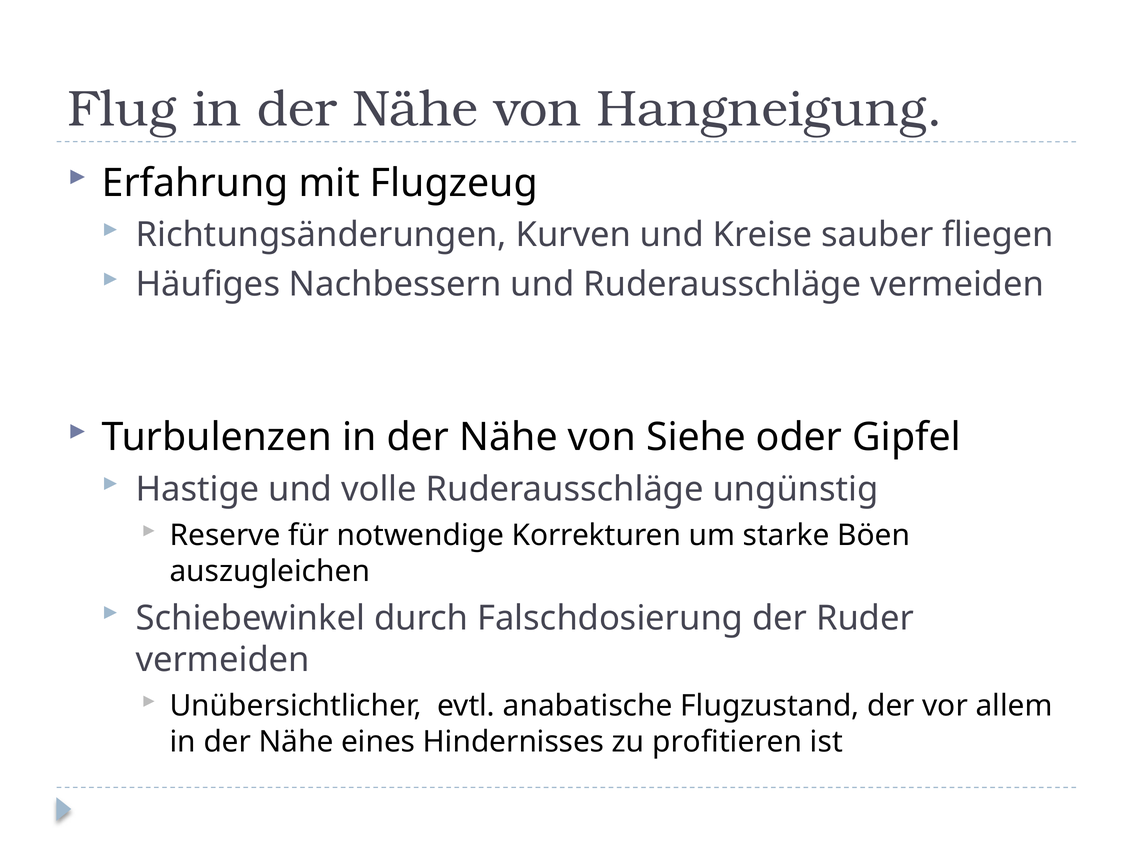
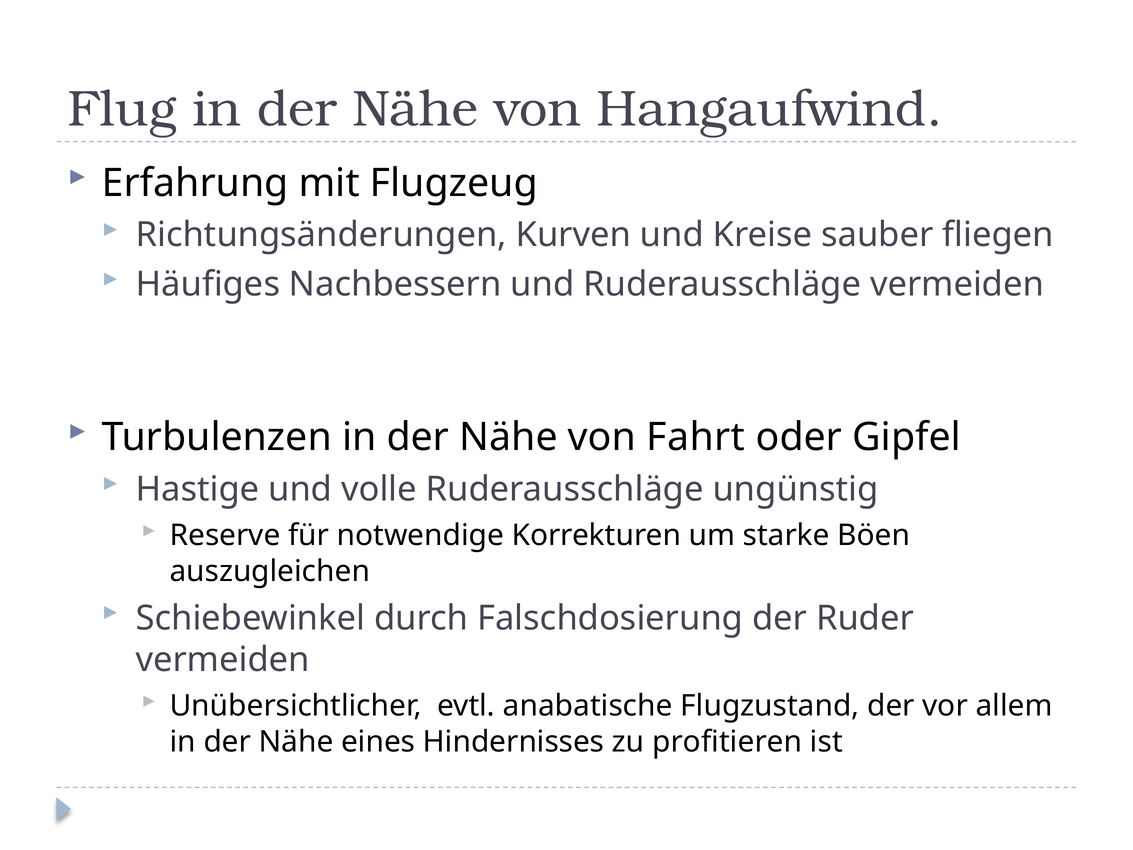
Hangneigung: Hangneigung -> Hangaufwind (770, 109)
Siehe: Siehe -> Fahrt (696, 437)
